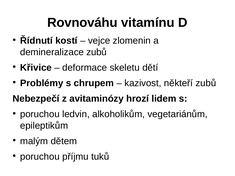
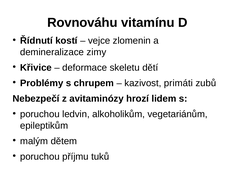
demineralizace zubů: zubů -> zimy (96, 52)
někteří: někteří -> primáti (178, 83)
